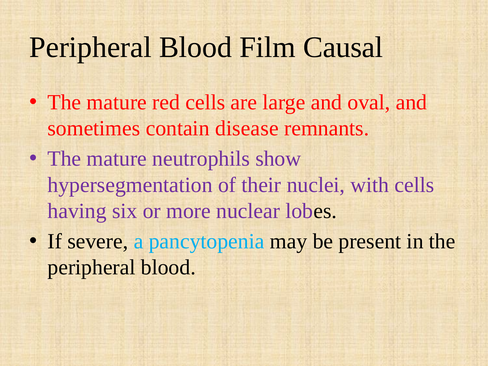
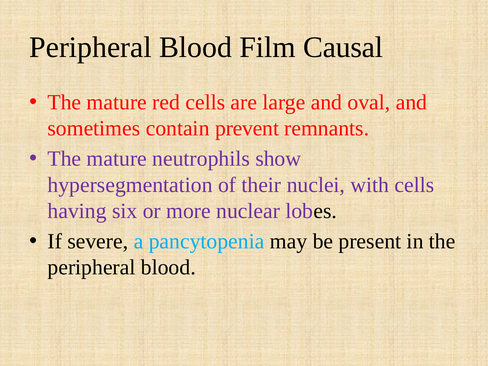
disease: disease -> prevent (247, 128)
